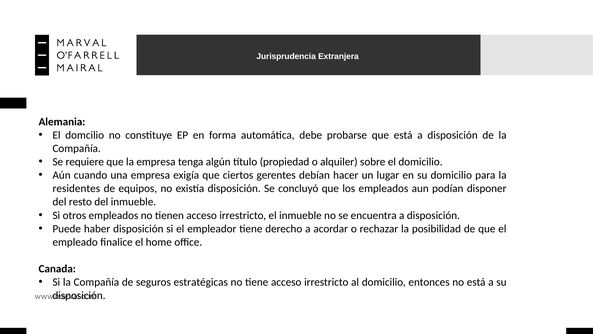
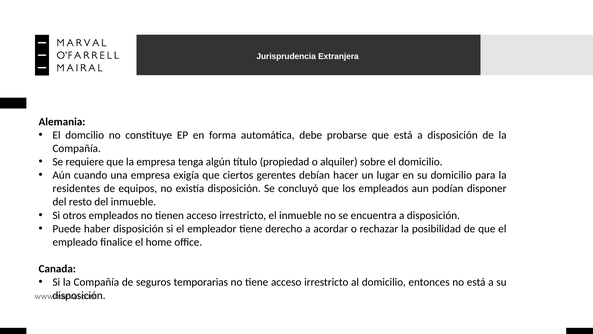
estratégicas: estratégicas -> temporarias (201, 282)
